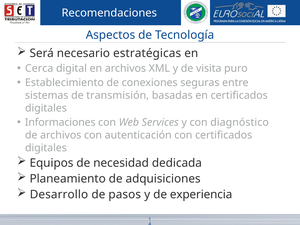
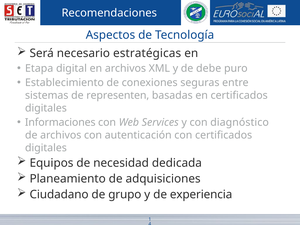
Cerca: Cerca -> Etapa (39, 68)
visita: visita -> debe (209, 68)
transmisión: transmisión -> representen (118, 95)
Desarrollo: Desarrollo -> Ciudadano (59, 195)
pasos: pasos -> grupo (125, 195)
